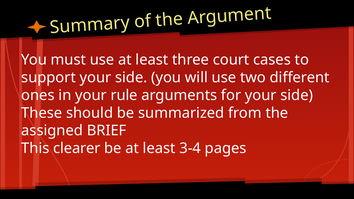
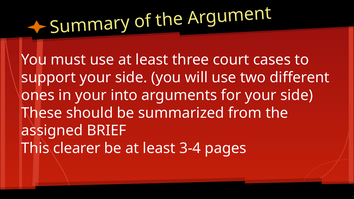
rule: rule -> into (124, 95)
